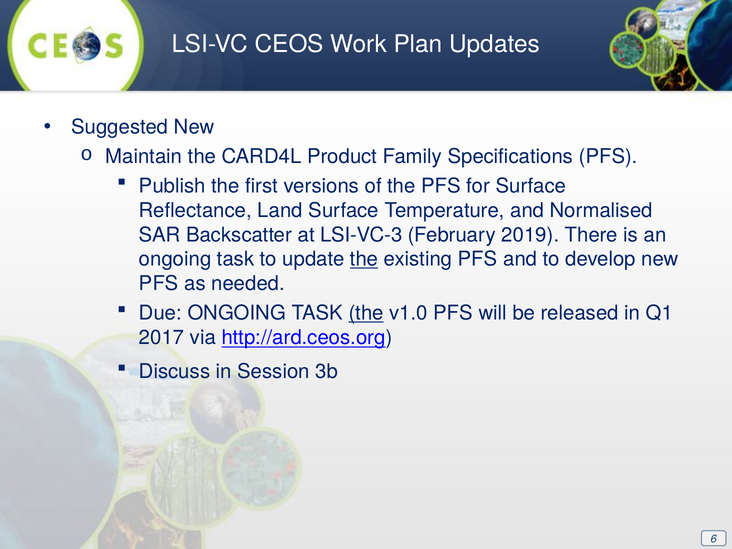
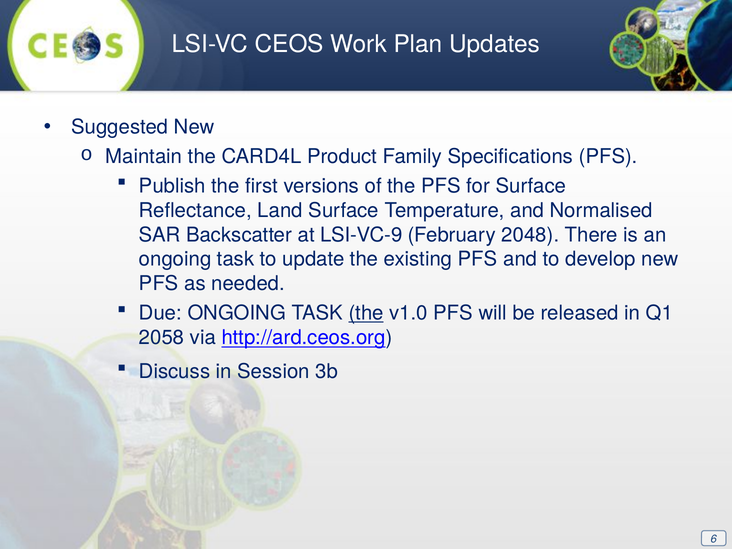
LSI-VC-3: LSI-VC-3 -> LSI-VC-9 (361, 235)
2019: 2019 -> 2048 (530, 235)
the underline: present -> none (364, 259)
2017: 2017 -> 2058 (162, 338)
